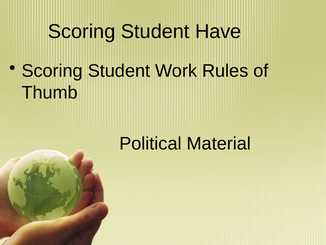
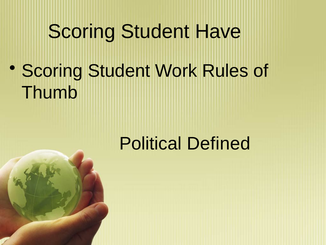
Material: Material -> Defined (219, 143)
